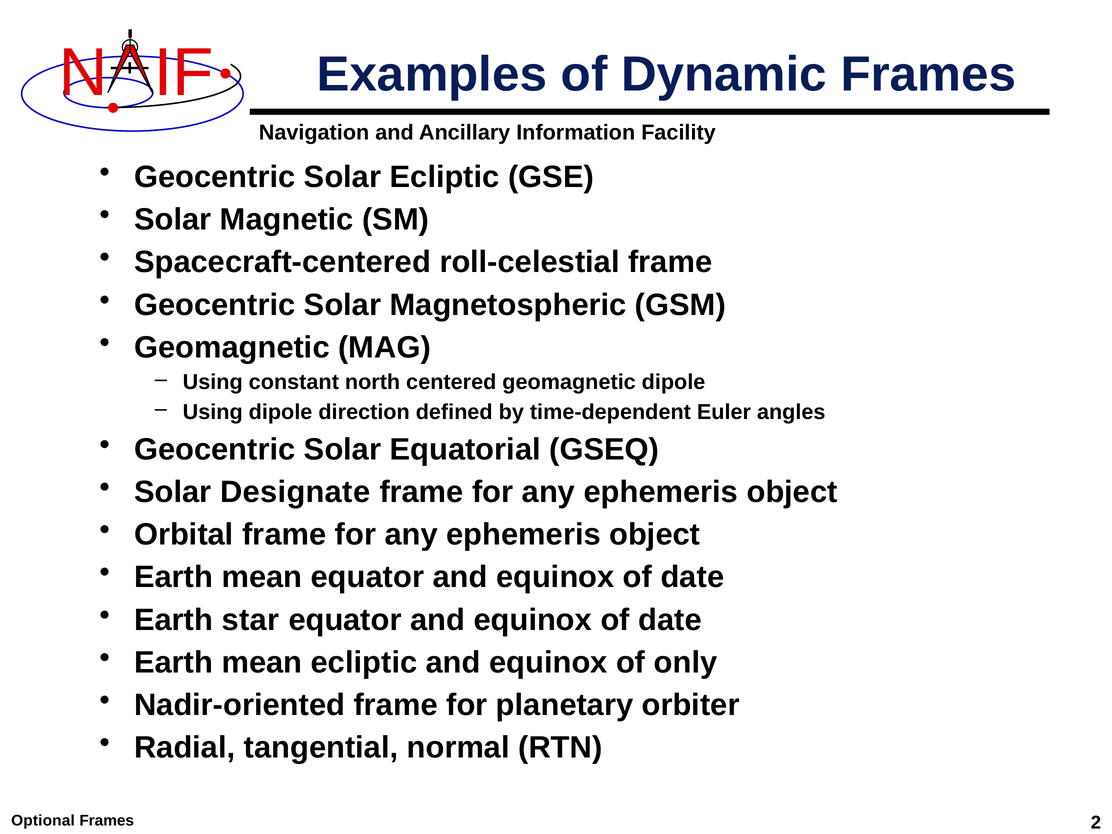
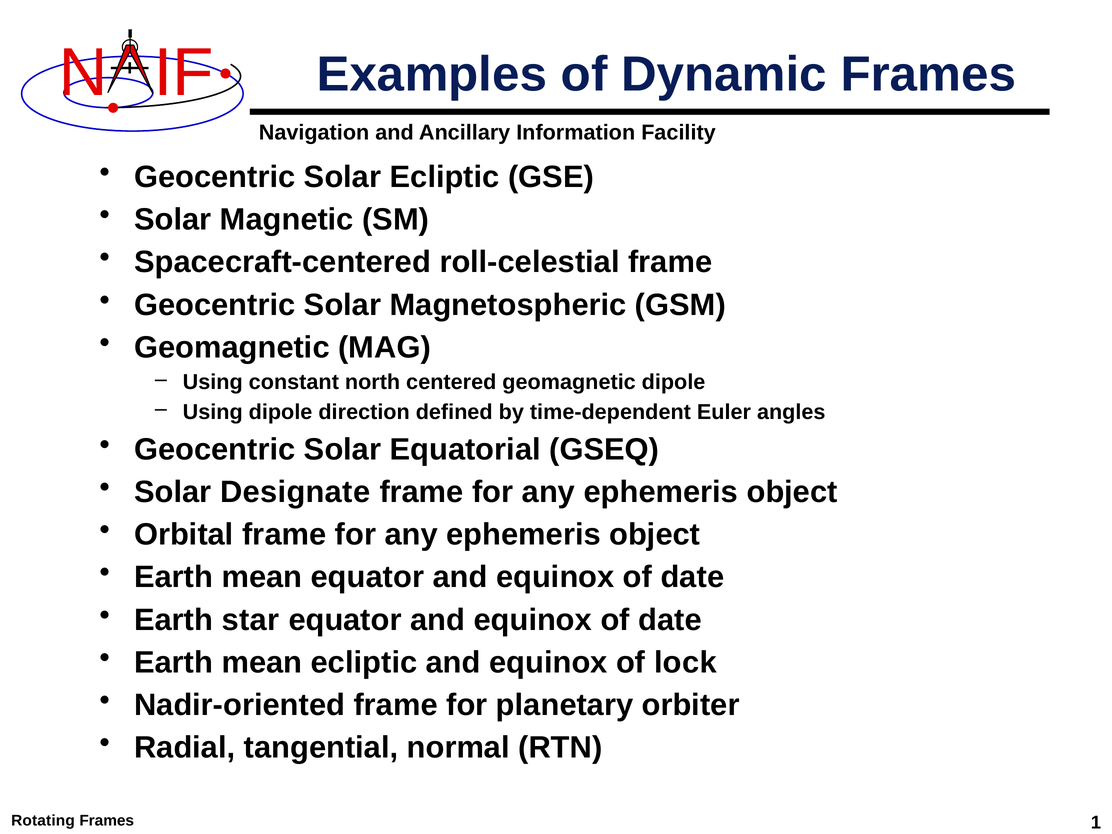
only: only -> lock (685, 663)
Optional: Optional -> Rotating (43, 821)
2: 2 -> 1 (1096, 823)
